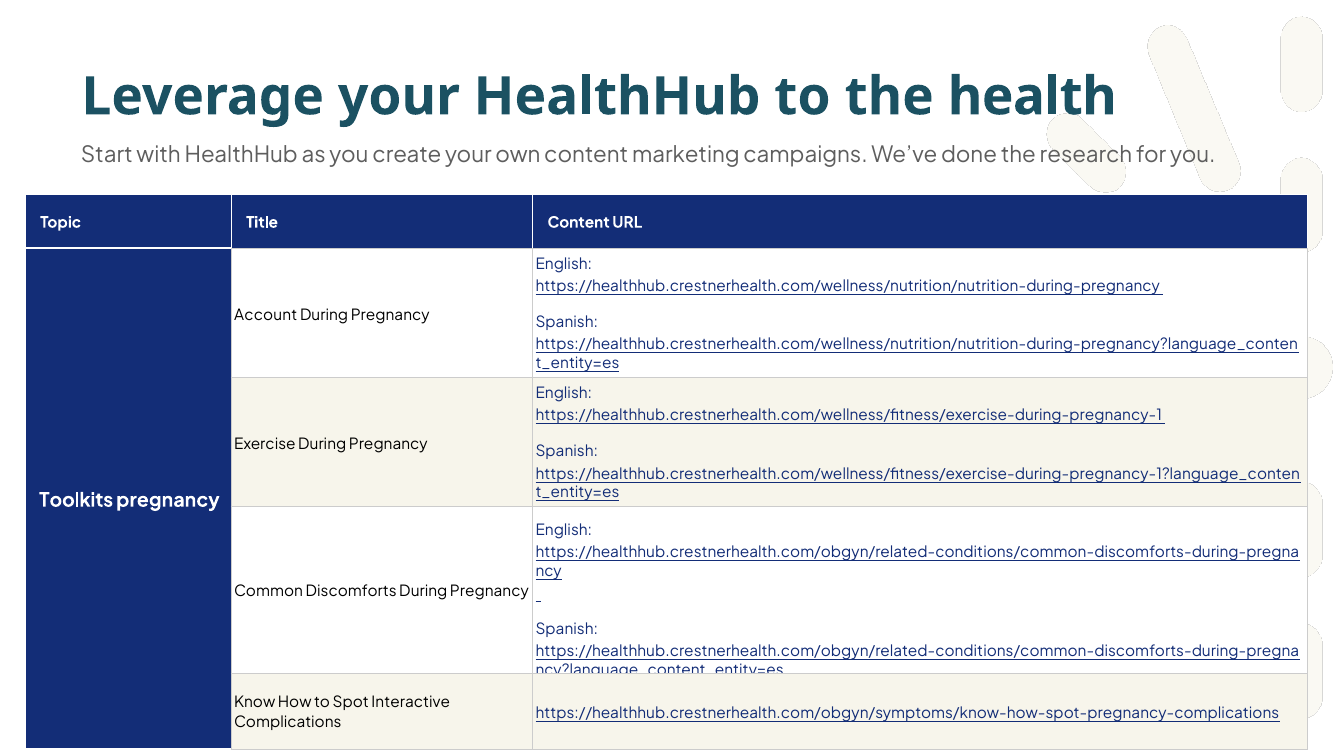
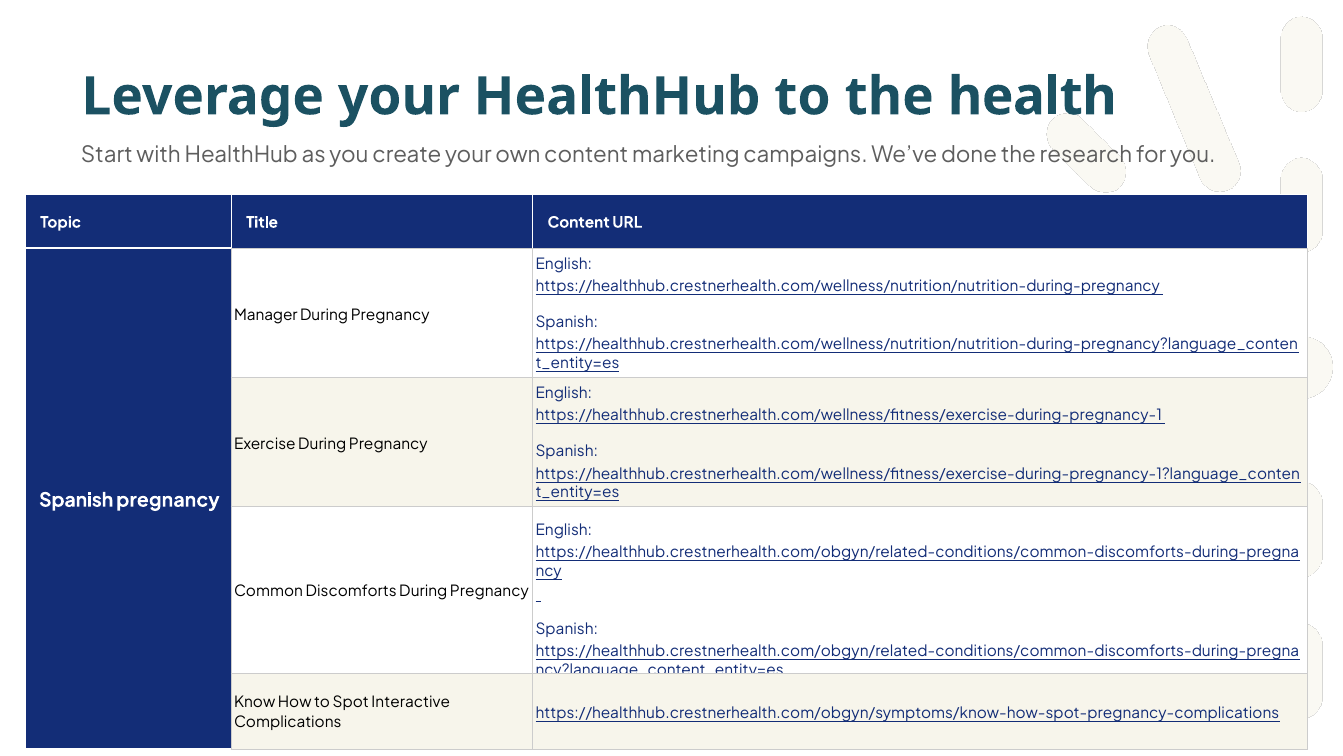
Account: Account -> Manager (266, 315)
Toolkits: Toolkits -> Spanish (76, 500)
